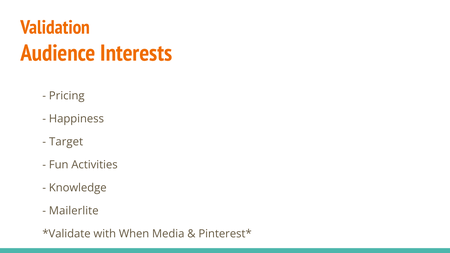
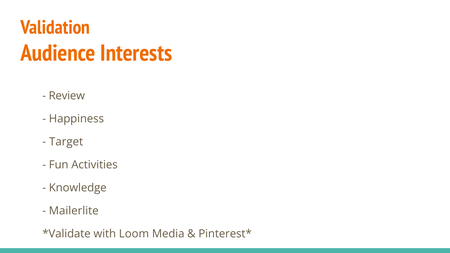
Pricing: Pricing -> Review (67, 96)
When: When -> Loom (134, 234)
